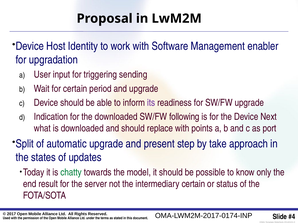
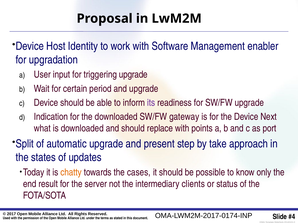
triggering sending: sending -> upgrade (133, 75)
following: following -> gateway (184, 117)
chatty colour: green -> orange (71, 173)
model: model -> cases (139, 173)
intermediary certain: certain -> clients (193, 184)
